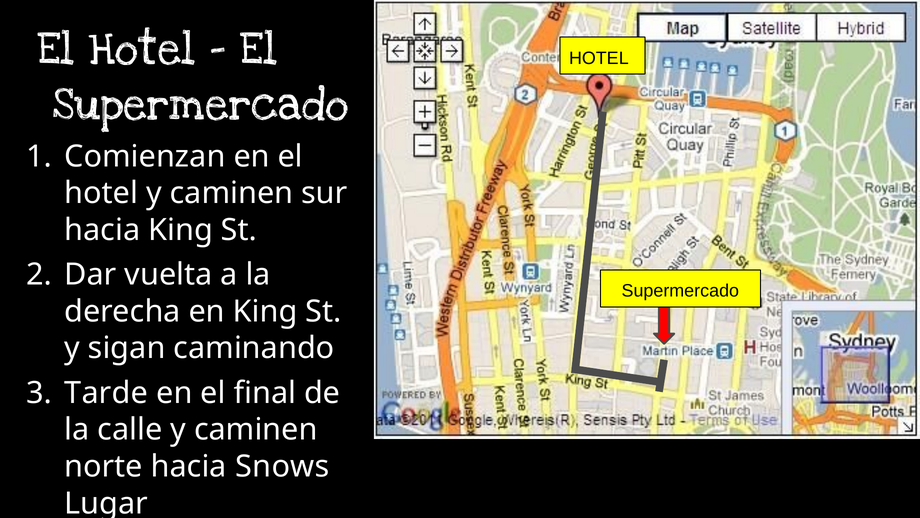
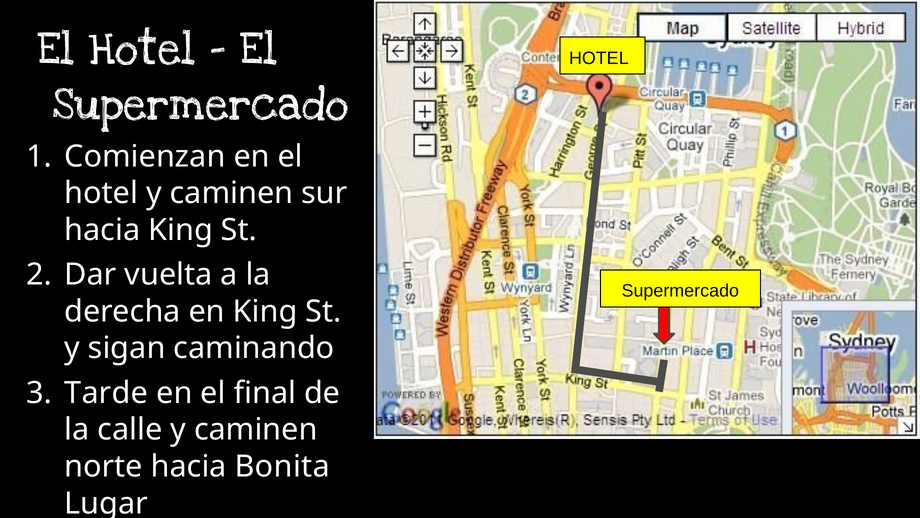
Snows: Snows -> Bonita (282, 466)
